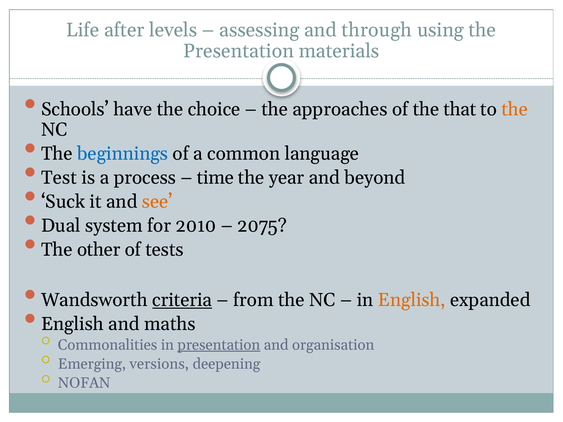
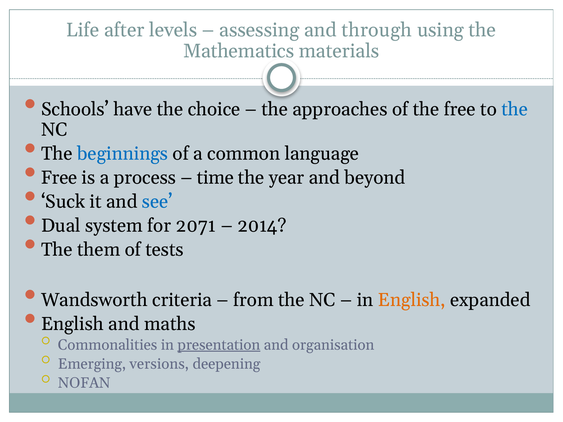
Presentation: Presentation -> Mathematics (239, 51)
the that: that -> free (460, 109)
the colour: orange -> blue (515, 109)
Test: Test -> Free (59, 178)
see colour: orange -> blue (157, 202)
2010: 2010 -> 2071 (196, 226)
2075: 2075 -> 2014 (262, 226)
other: other -> them (99, 250)
criteria underline: present -> none (182, 300)
